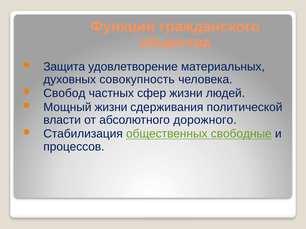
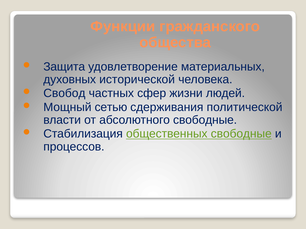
совокупность: совокупность -> исторической (137, 80)
Мощный жизни: жизни -> сетью (111, 107)
абсолютного дорожного: дорожного -> свободные (205, 120)
